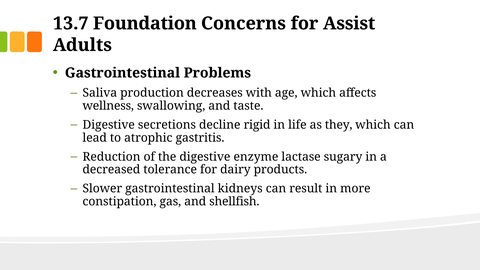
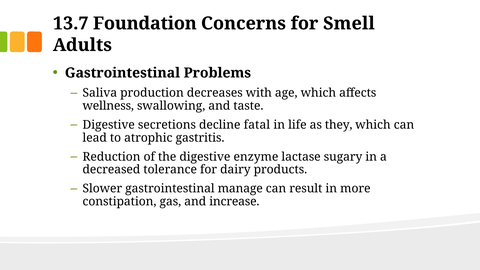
Assist: Assist -> Smell (349, 23)
rigid: rigid -> fatal (257, 125)
kidneys: kidneys -> manage (240, 189)
shellfish: shellfish -> increase (234, 202)
